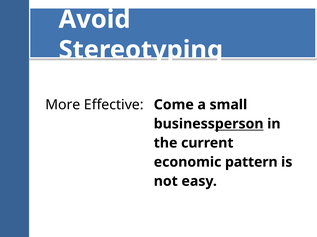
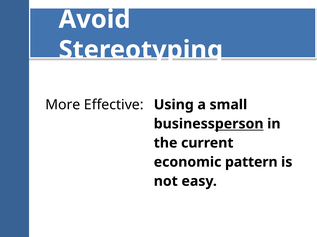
Come: Come -> Using (174, 105)
